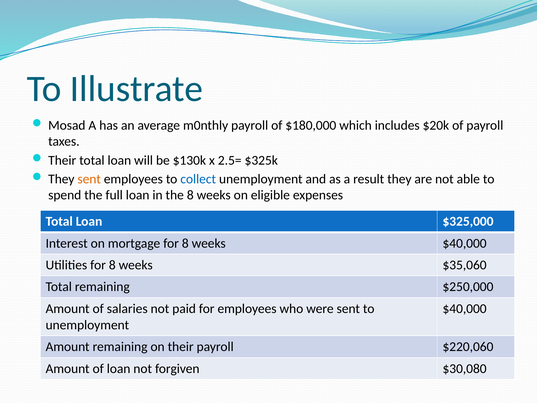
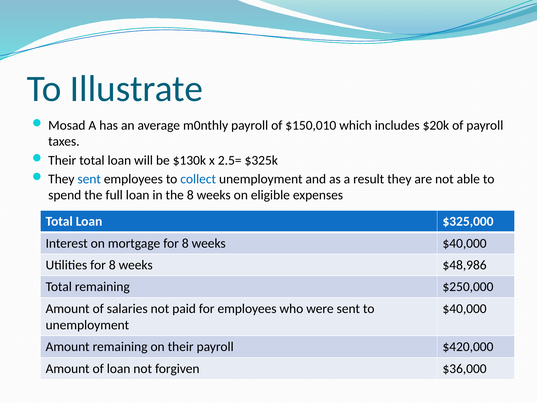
$180,000: $180,000 -> $150,010 (311, 125)
sent colour: orange -> blue (89, 179)
$35,060: $35,060 -> $48,986 (465, 265)
$220,060: $220,060 -> $420,000 (468, 347)
$30,080: $30,080 -> $36,000 (465, 368)
